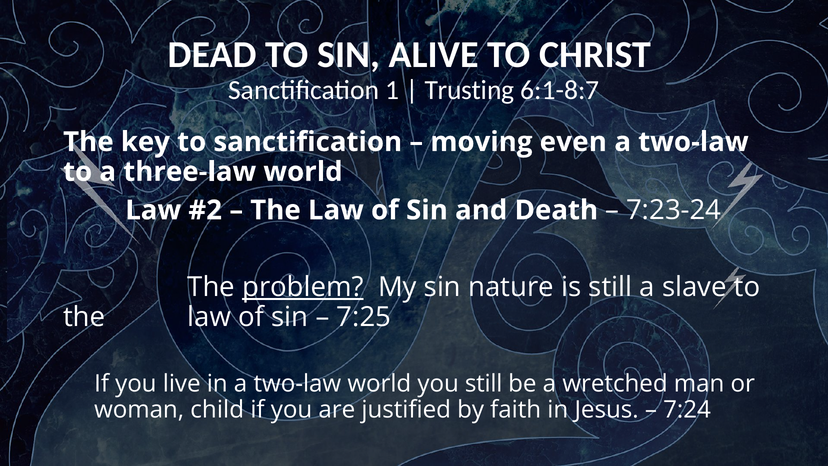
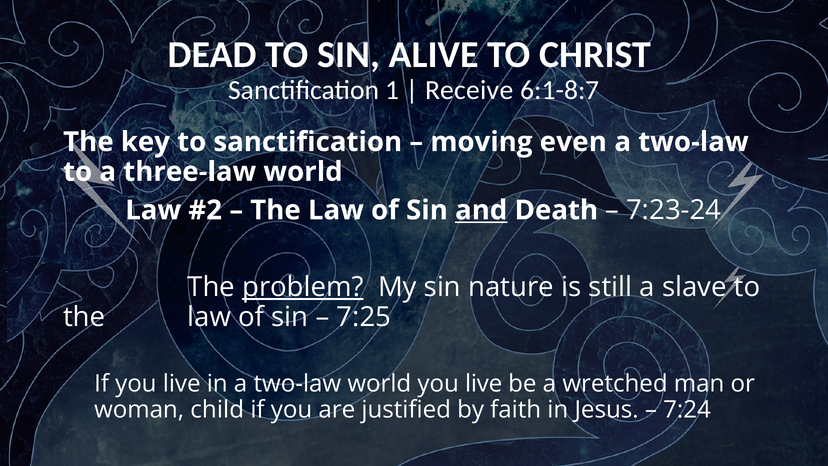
Trusting: Trusting -> Receive (469, 90)
and underline: none -> present (481, 210)
world you still: still -> live (484, 384)
